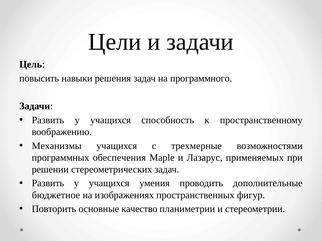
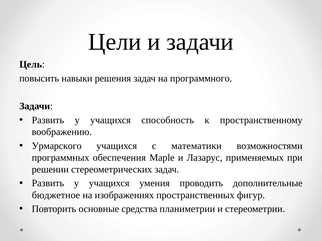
Механизмы: Механизмы -> Урмарского (57, 146)
трехмерные: трехмерные -> математики (196, 146)
качество: качество -> средства (139, 209)
